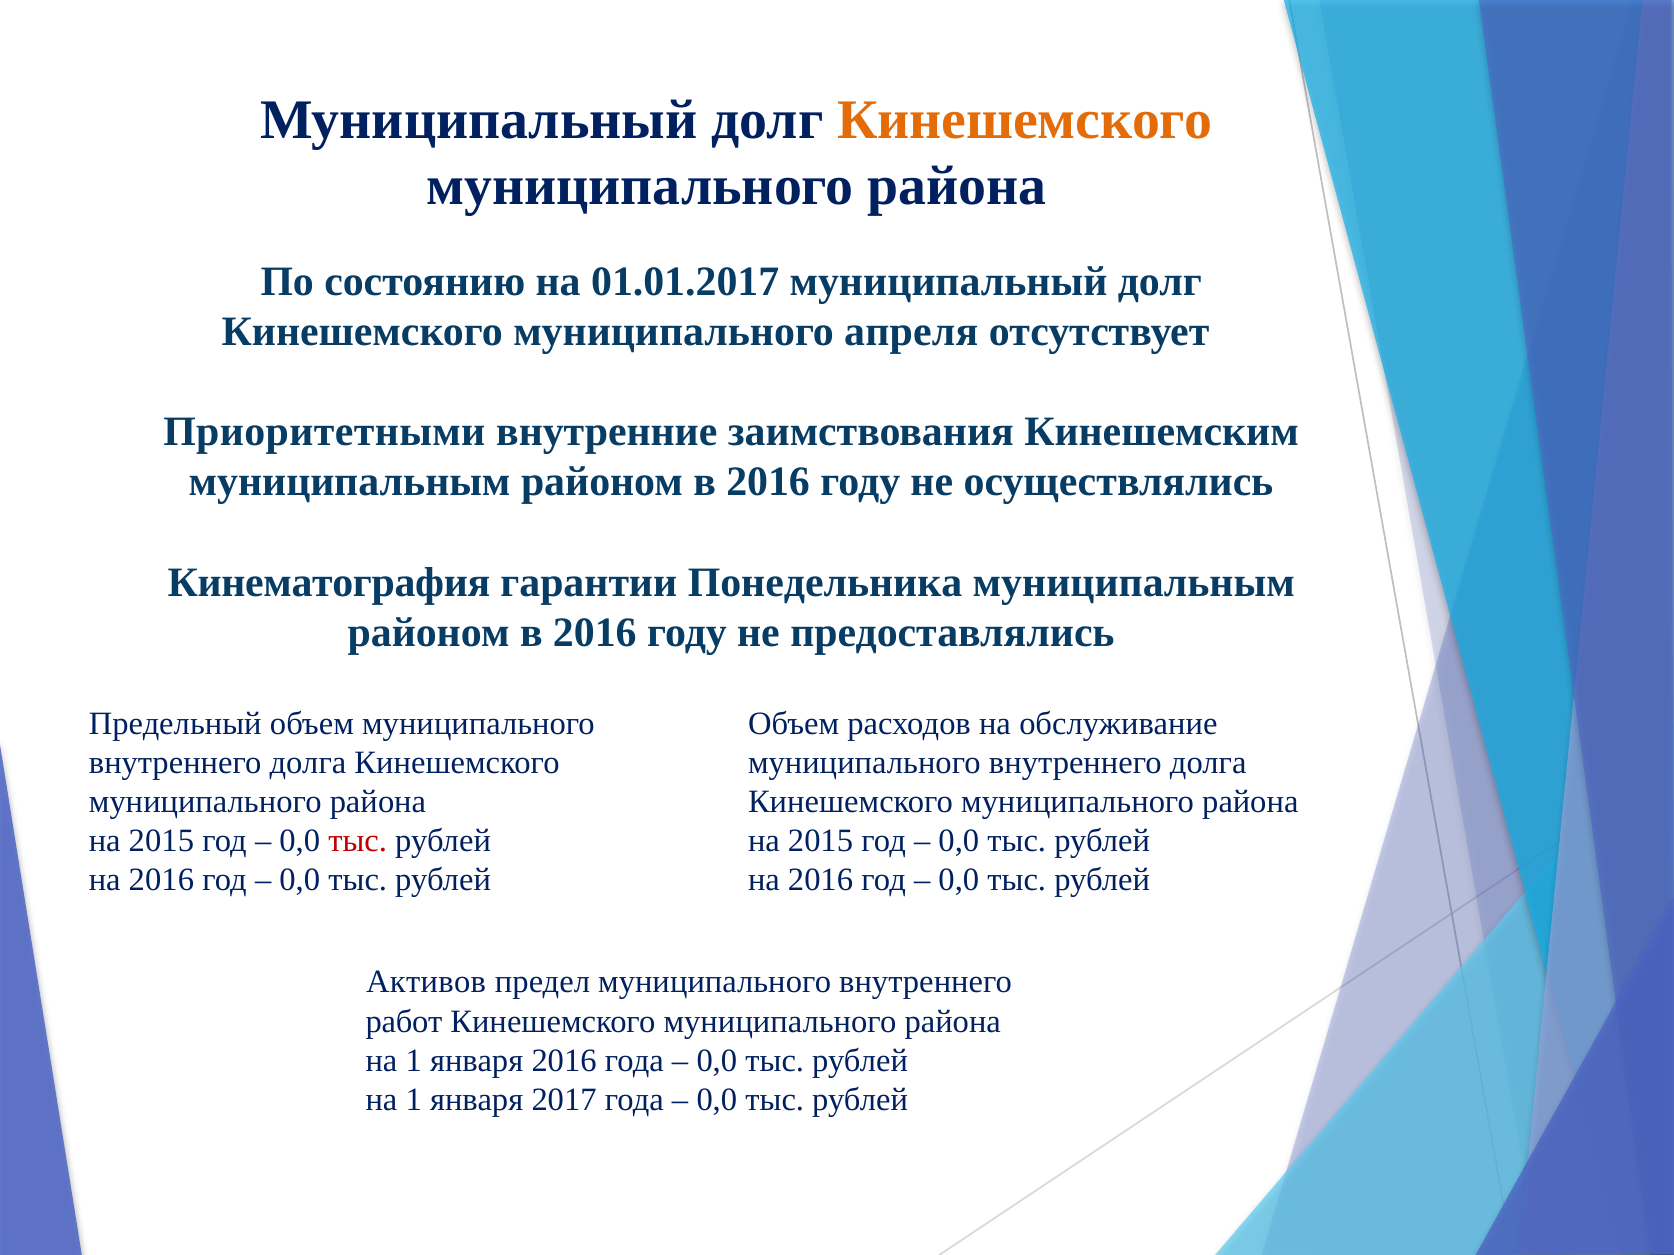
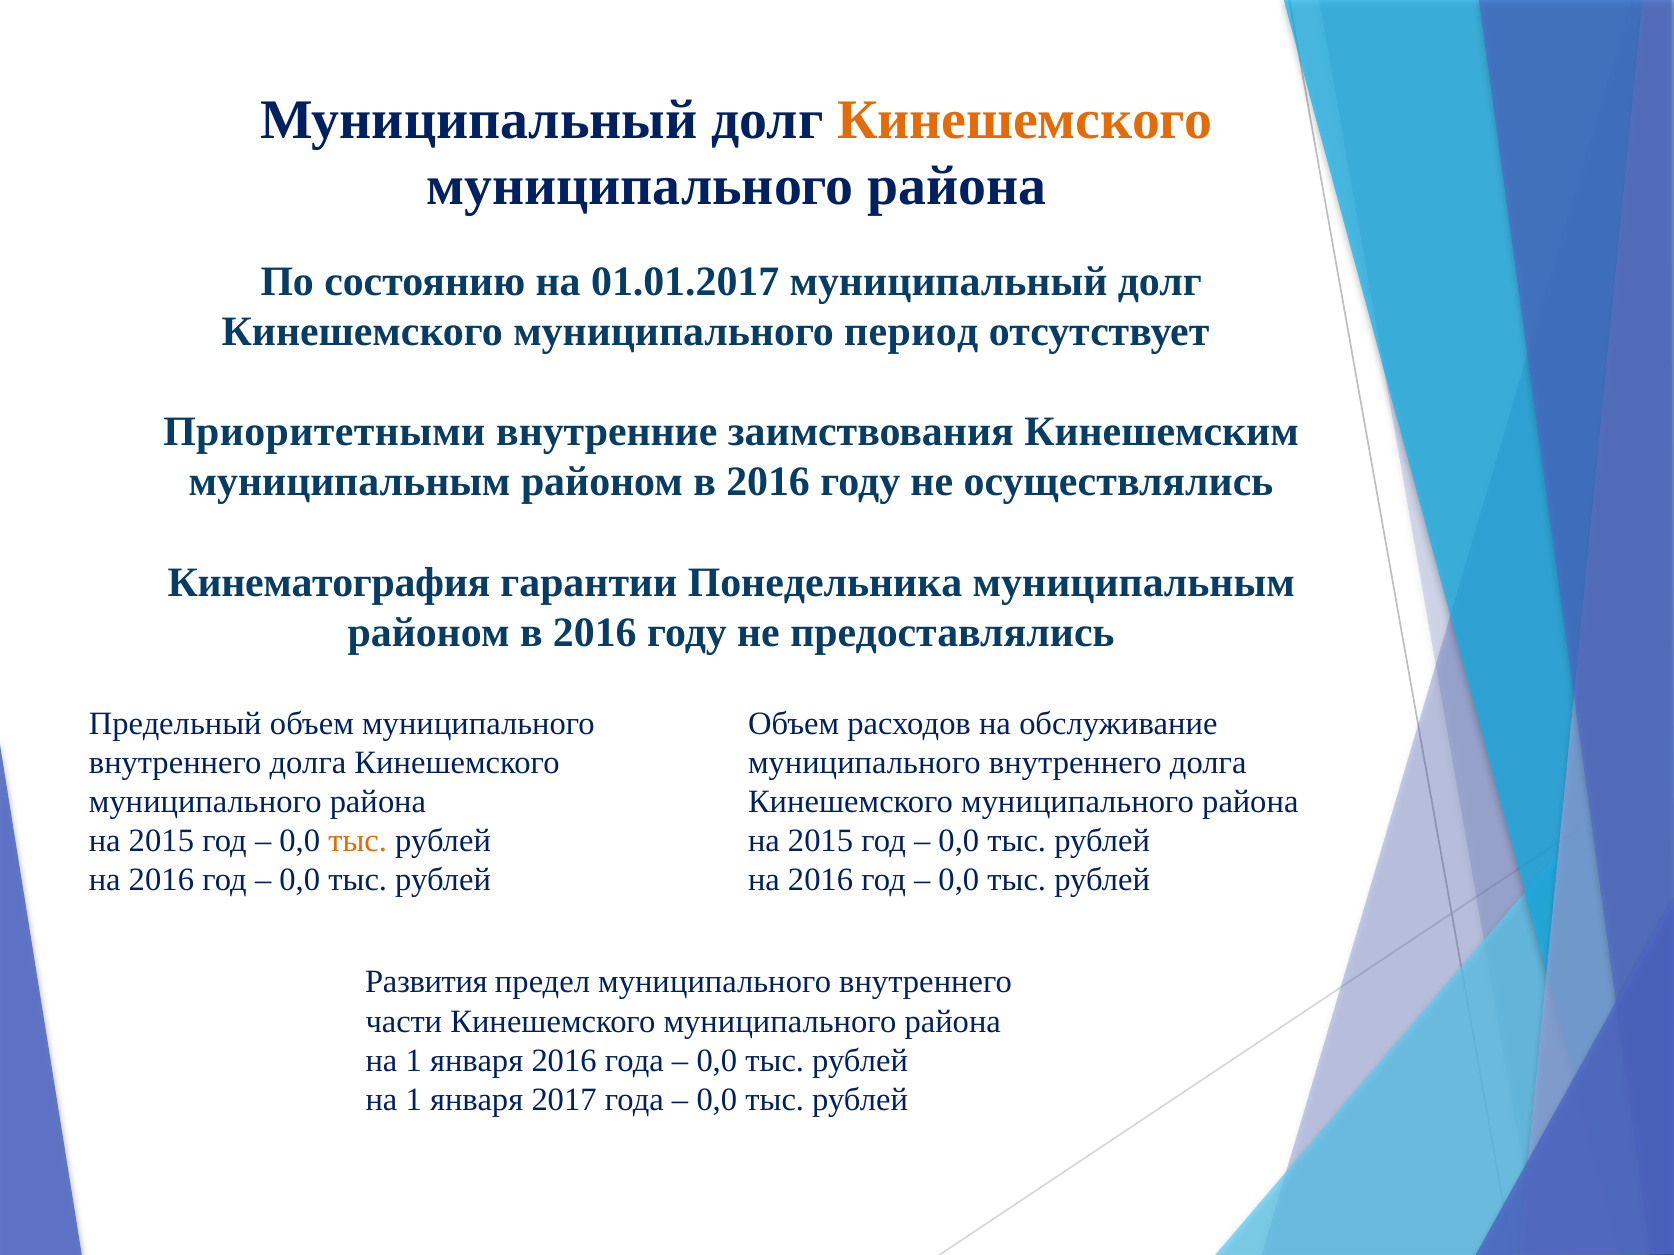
апреля: апреля -> период (911, 332)
тыс colour: red -> orange (358, 841)
Активов: Активов -> Развития (426, 983)
работ: работ -> части (404, 1022)
